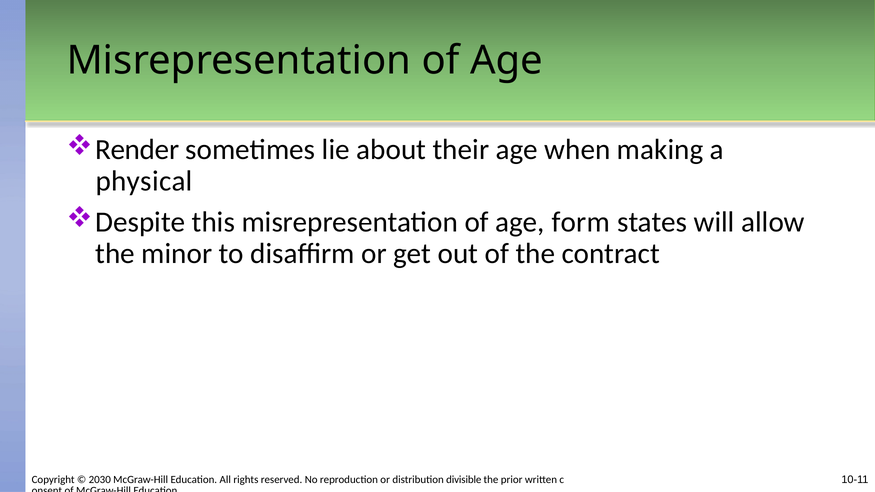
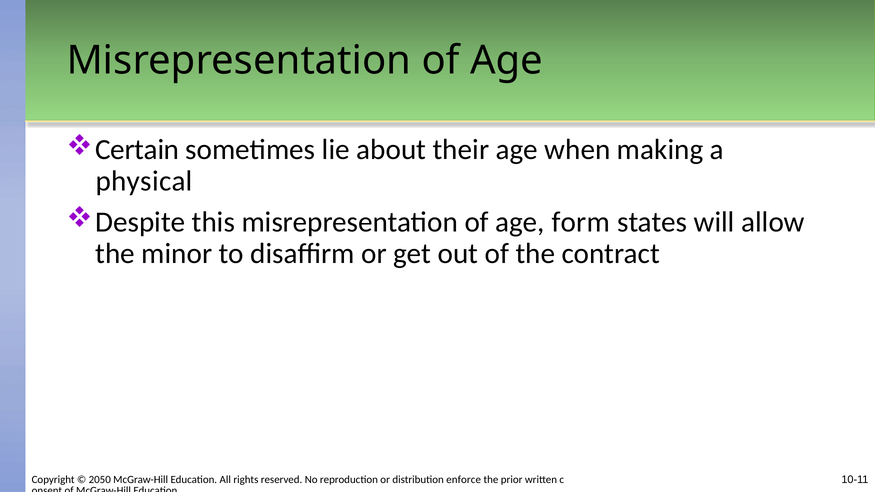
Render: Render -> Certain (137, 150)
2030: 2030 -> 2050 (100, 480)
divisible: divisible -> enforce (464, 480)
